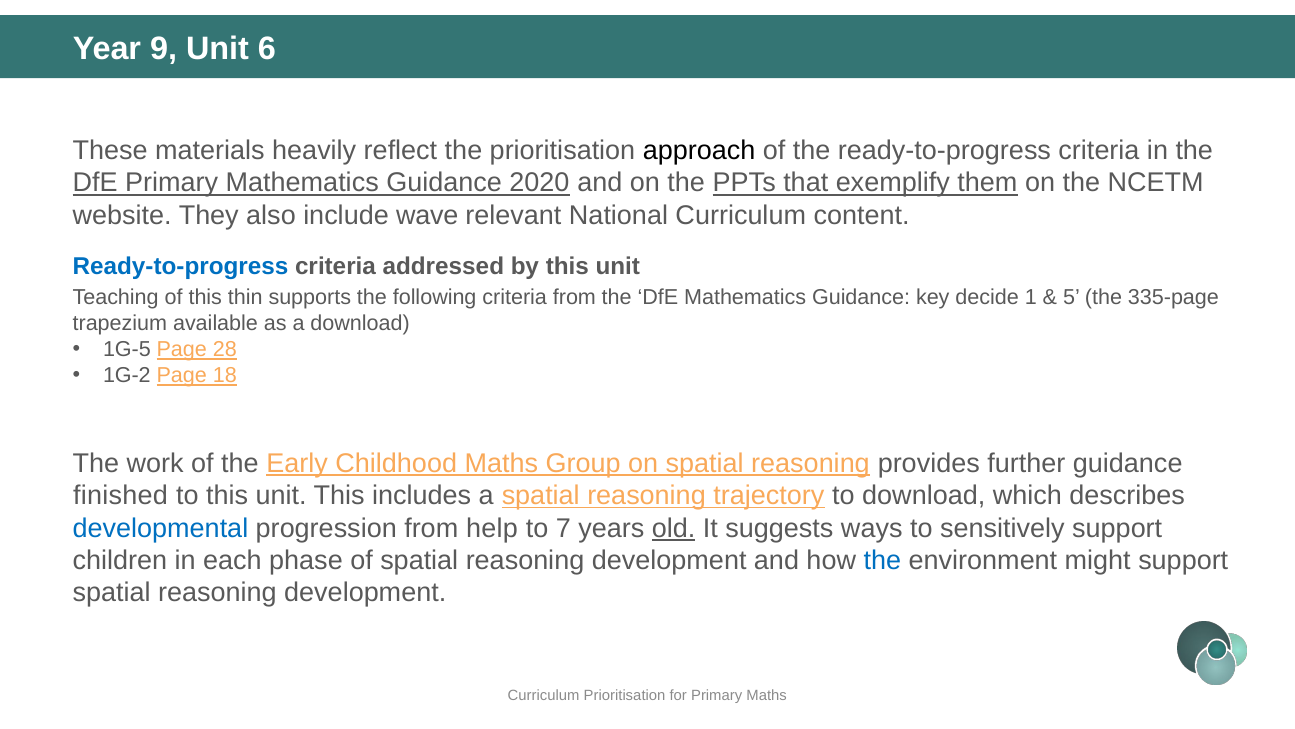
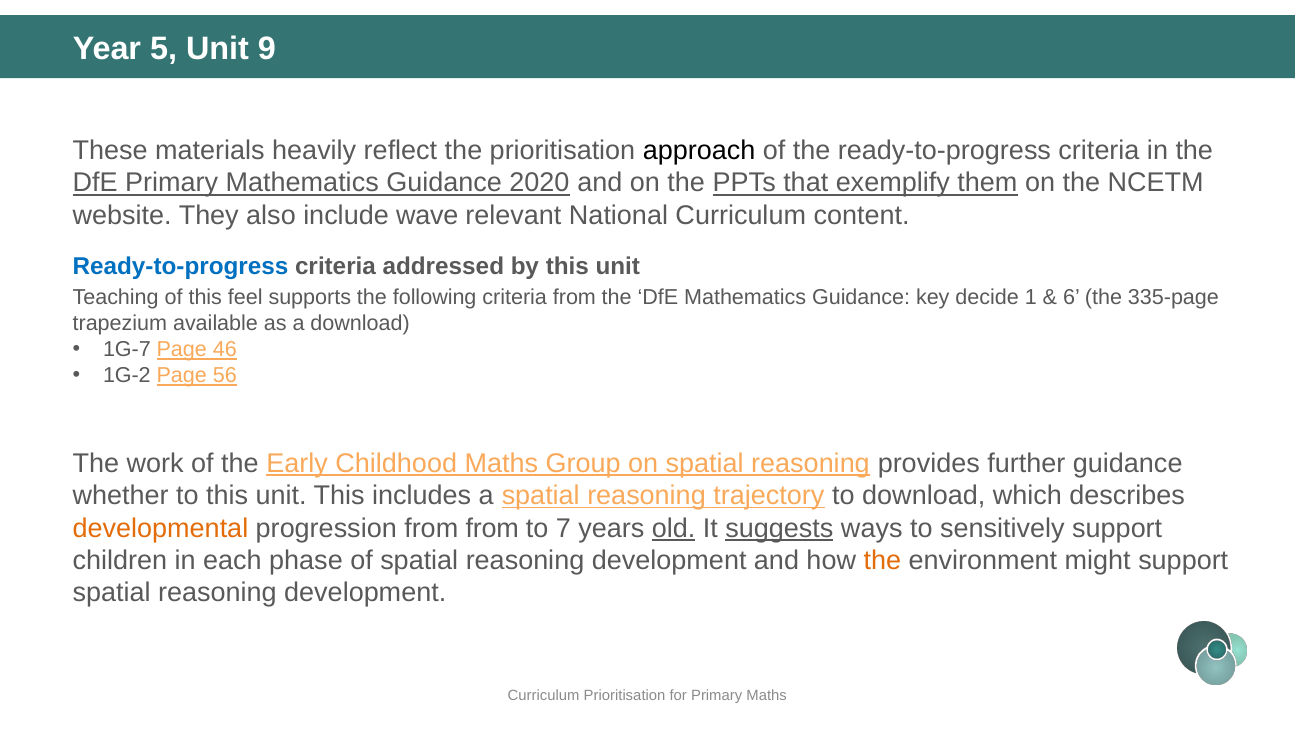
9: 9 -> 5 (164, 48)
6: 6 -> 9 (267, 48)
thin: thin -> feel (245, 297)
5: 5 -> 6 (1071, 297)
1G-5: 1G-5 -> 1G-7 (127, 349)
28: 28 -> 46 (225, 349)
18: 18 -> 56 (225, 375)
finished: finished -> whether (121, 495)
developmental colour: blue -> orange (160, 528)
from help: help -> from (492, 528)
suggests underline: none -> present (779, 528)
the colour: blue -> orange (882, 560)
